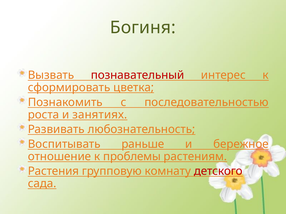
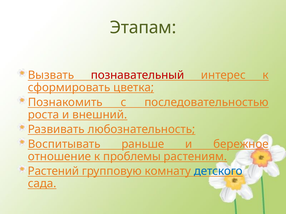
Богиня: Богиня -> Этапам (143, 28)
занятиях: занятиях -> внешний (100, 115)
Растения: Растения -> Растений (53, 172)
детского colour: red -> blue (218, 172)
